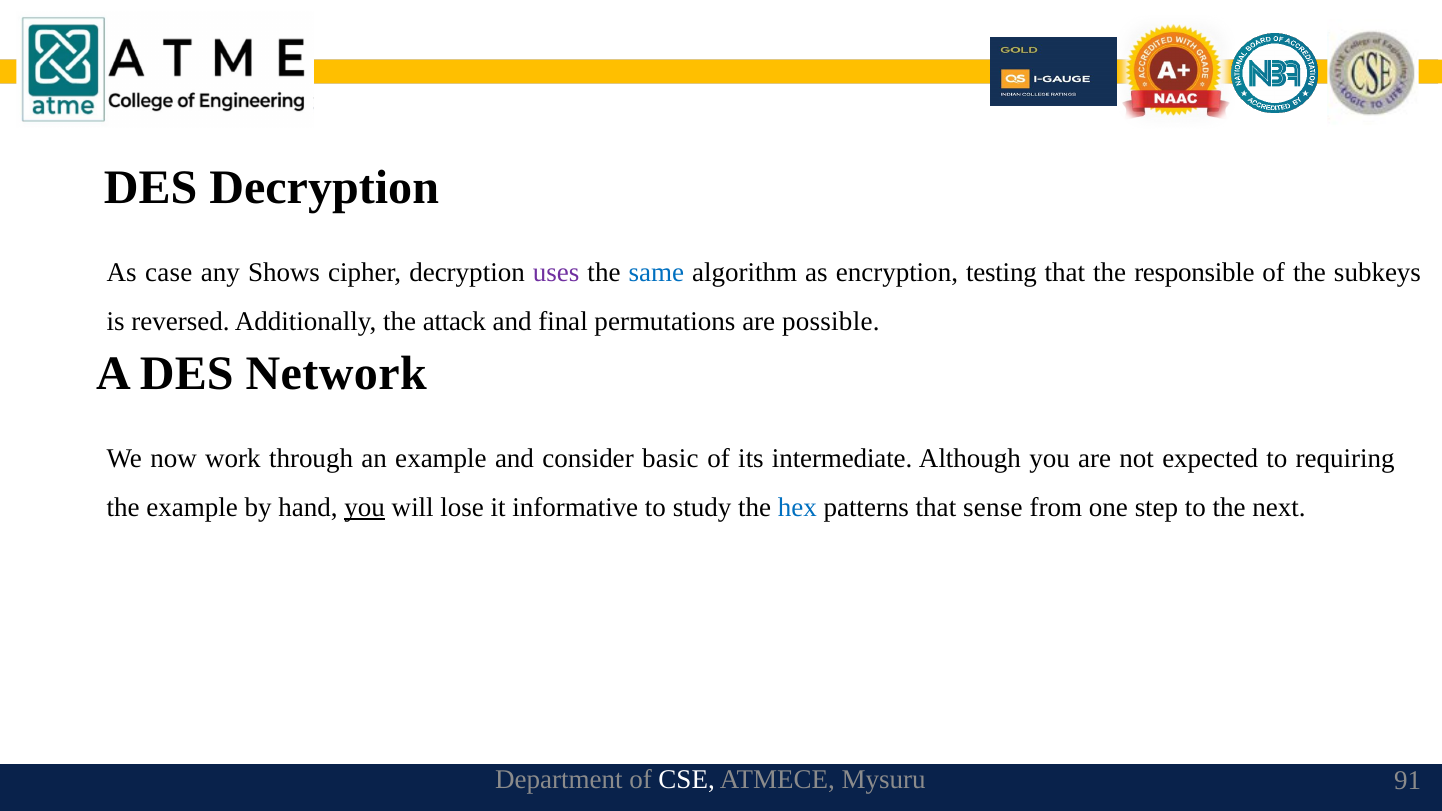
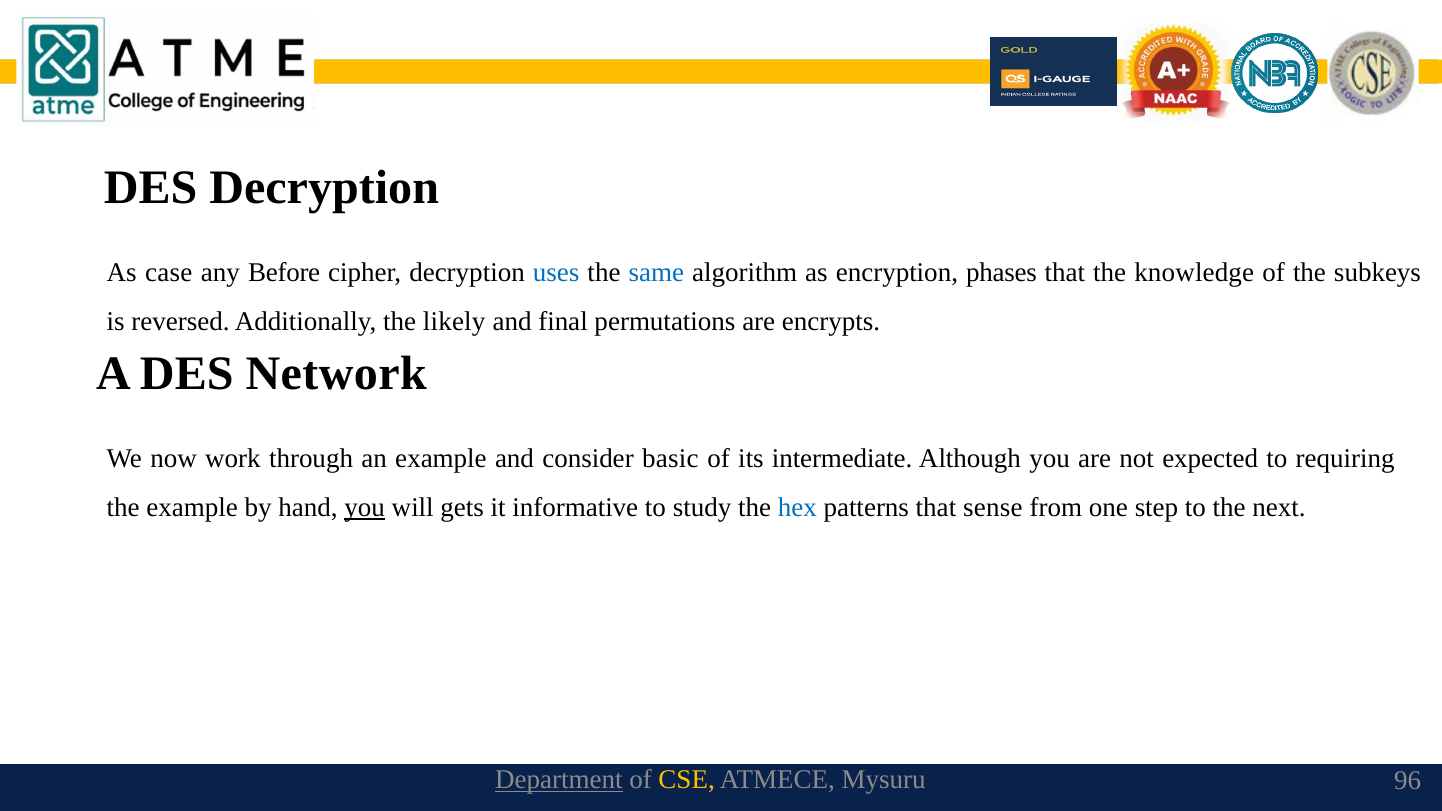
Shows: Shows -> Before (284, 273)
uses colour: purple -> blue (556, 273)
testing: testing -> phases (1001, 273)
responsible: responsible -> knowledge (1194, 273)
attack: attack -> likely (454, 321)
possible: possible -> encrypts (831, 321)
lose: lose -> gets (462, 508)
Department underline: none -> present (559, 780)
CSE colour: white -> yellow (687, 780)
91: 91 -> 96 (1408, 780)
